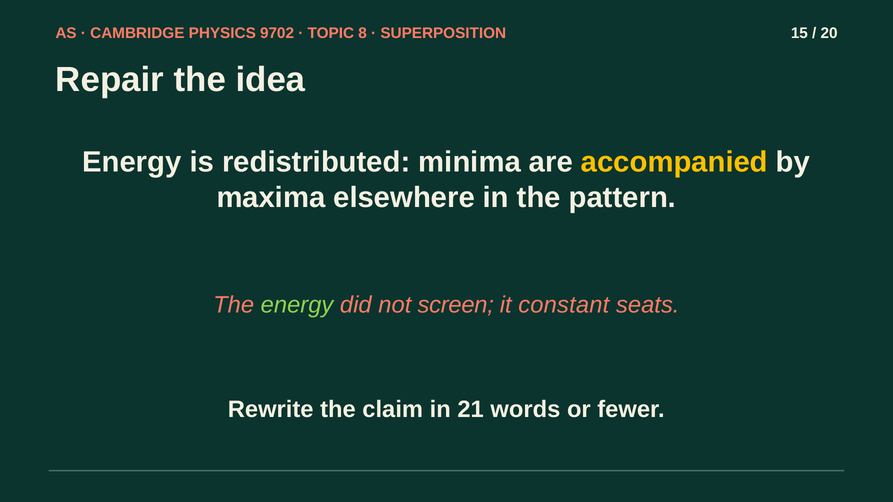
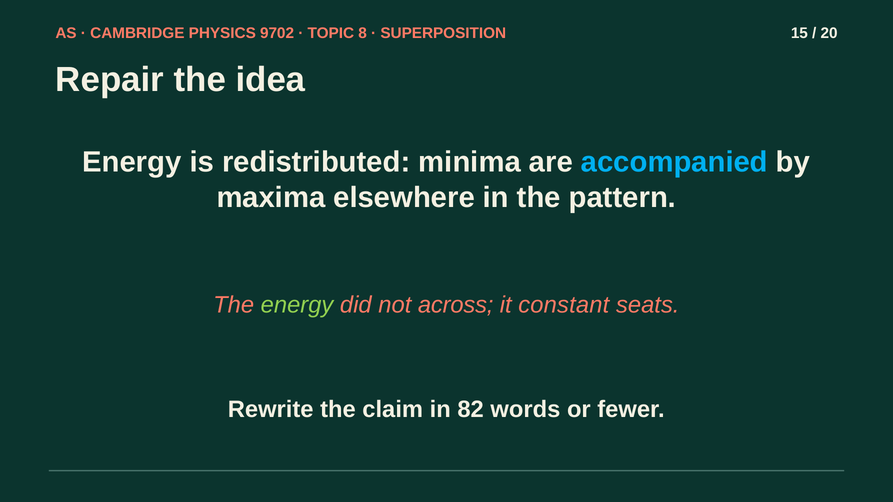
accompanied colour: yellow -> light blue (674, 162)
screen: screen -> across (456, 305)
21: 21 -> 82 (471, 410)
